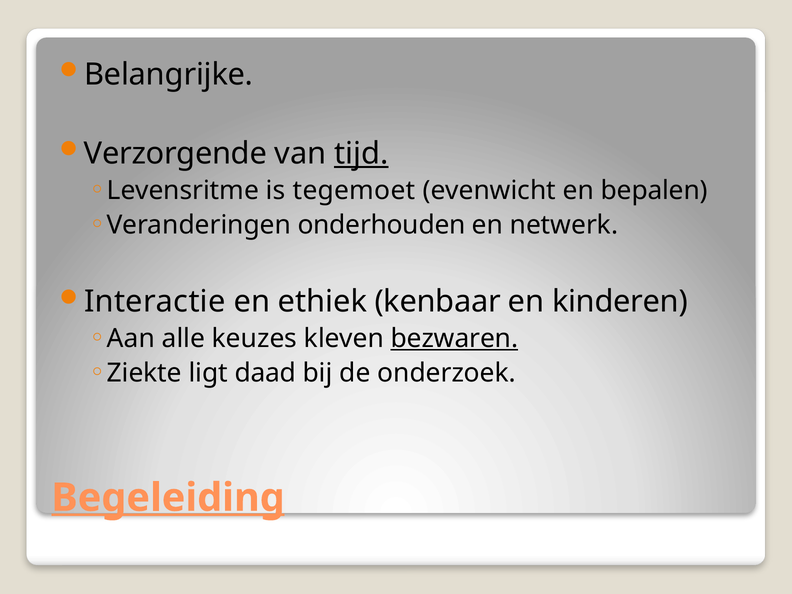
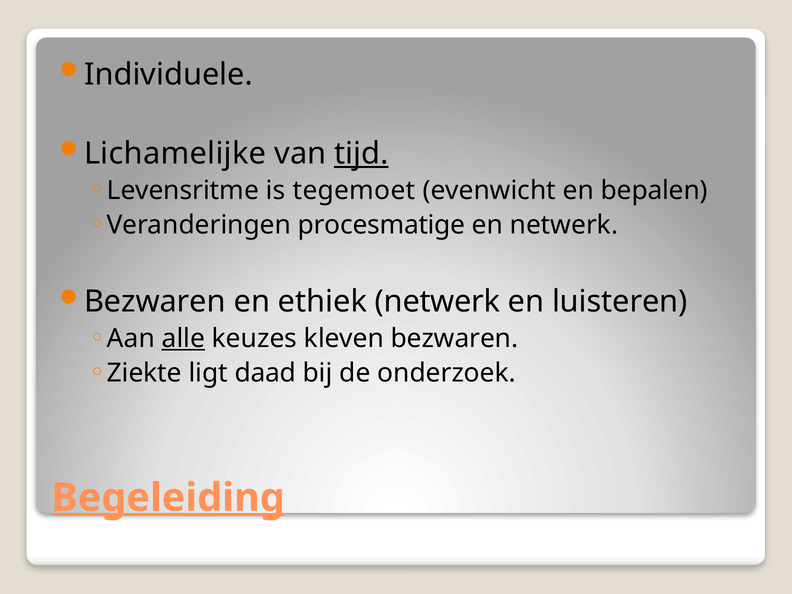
Belangrijke: Belangrijke -> Individuele (169, 74)
Verzorgende: Verzorgende -> Lichamelijke (175, 154)
onderhouden: onderhouden -> procesmatige (382, 225)
Interactie: Interactie -> Bezwaren (155, 302)
ethiek kenbaar: kenbaar -> netwerk (438, 302)
kinderen: kinderen -> luisteren (620, 302)
alle underline: none -> present (183, 339)
bezwaren underline: present -> none (454, 339)
